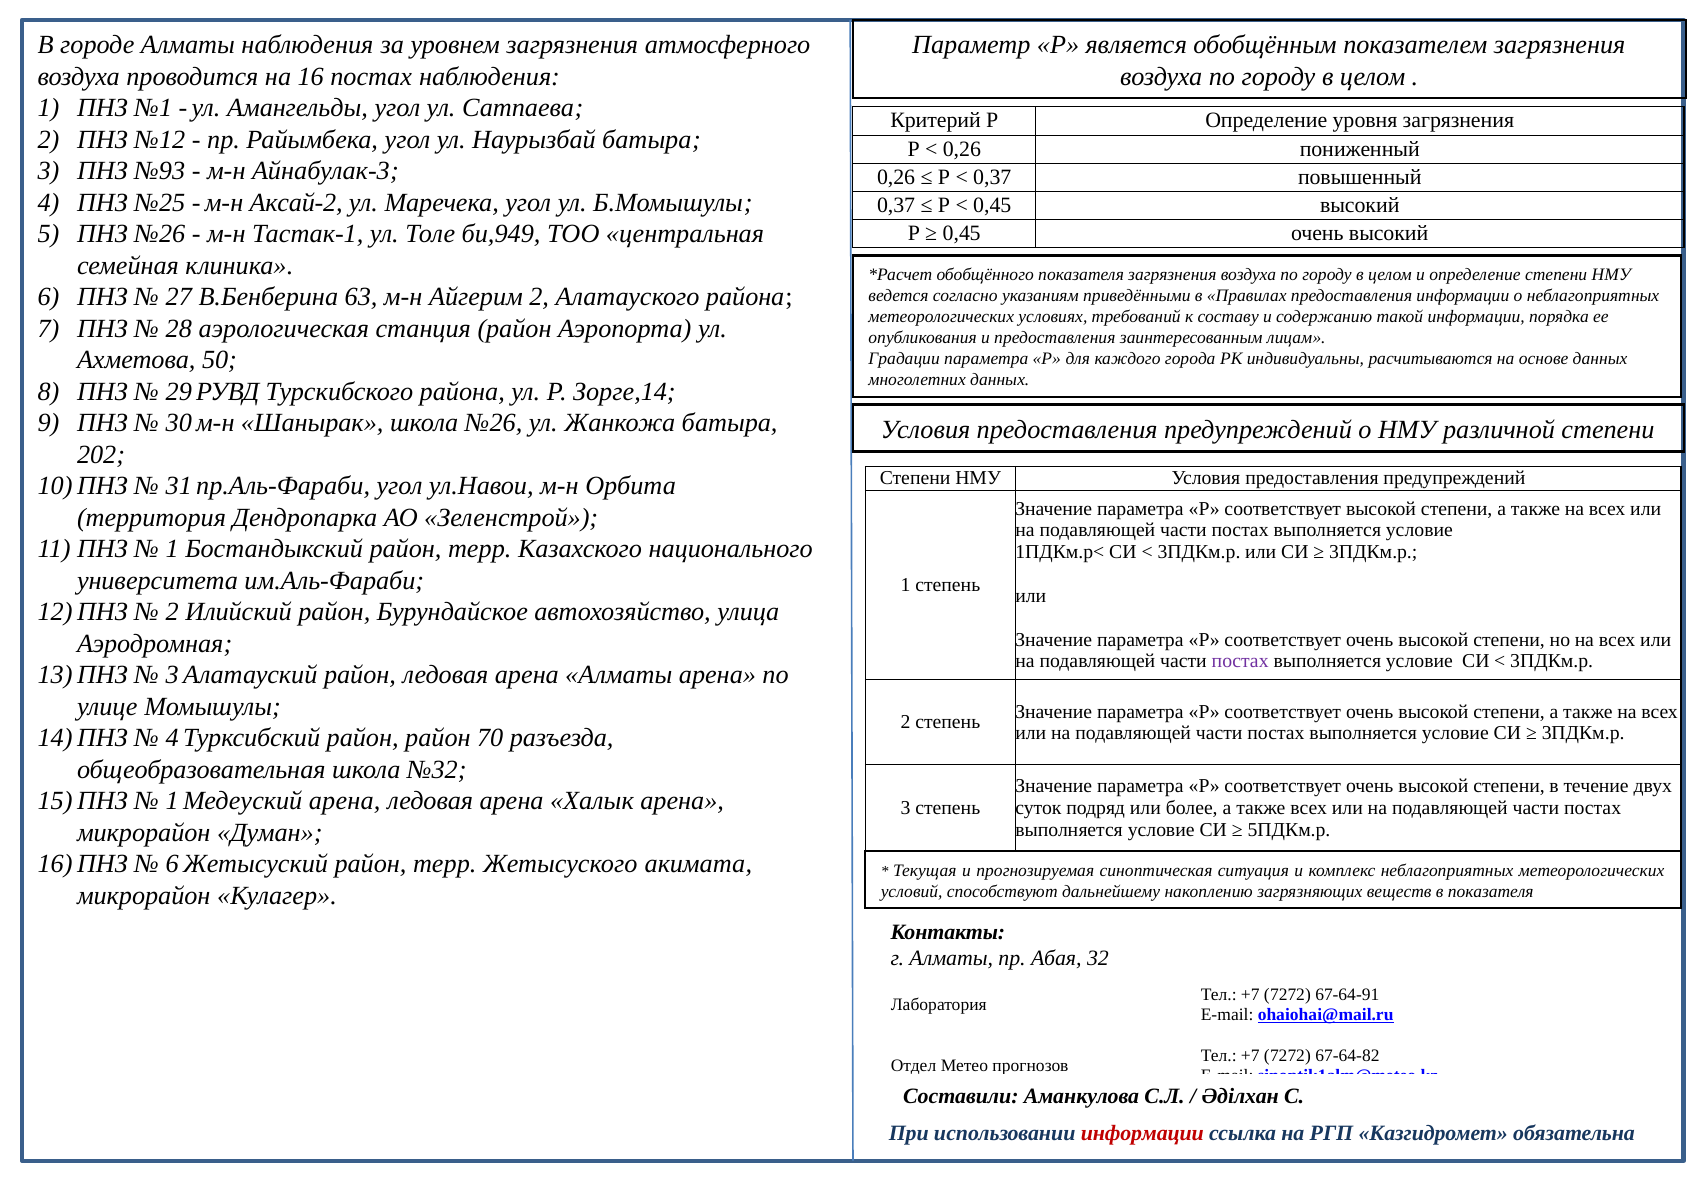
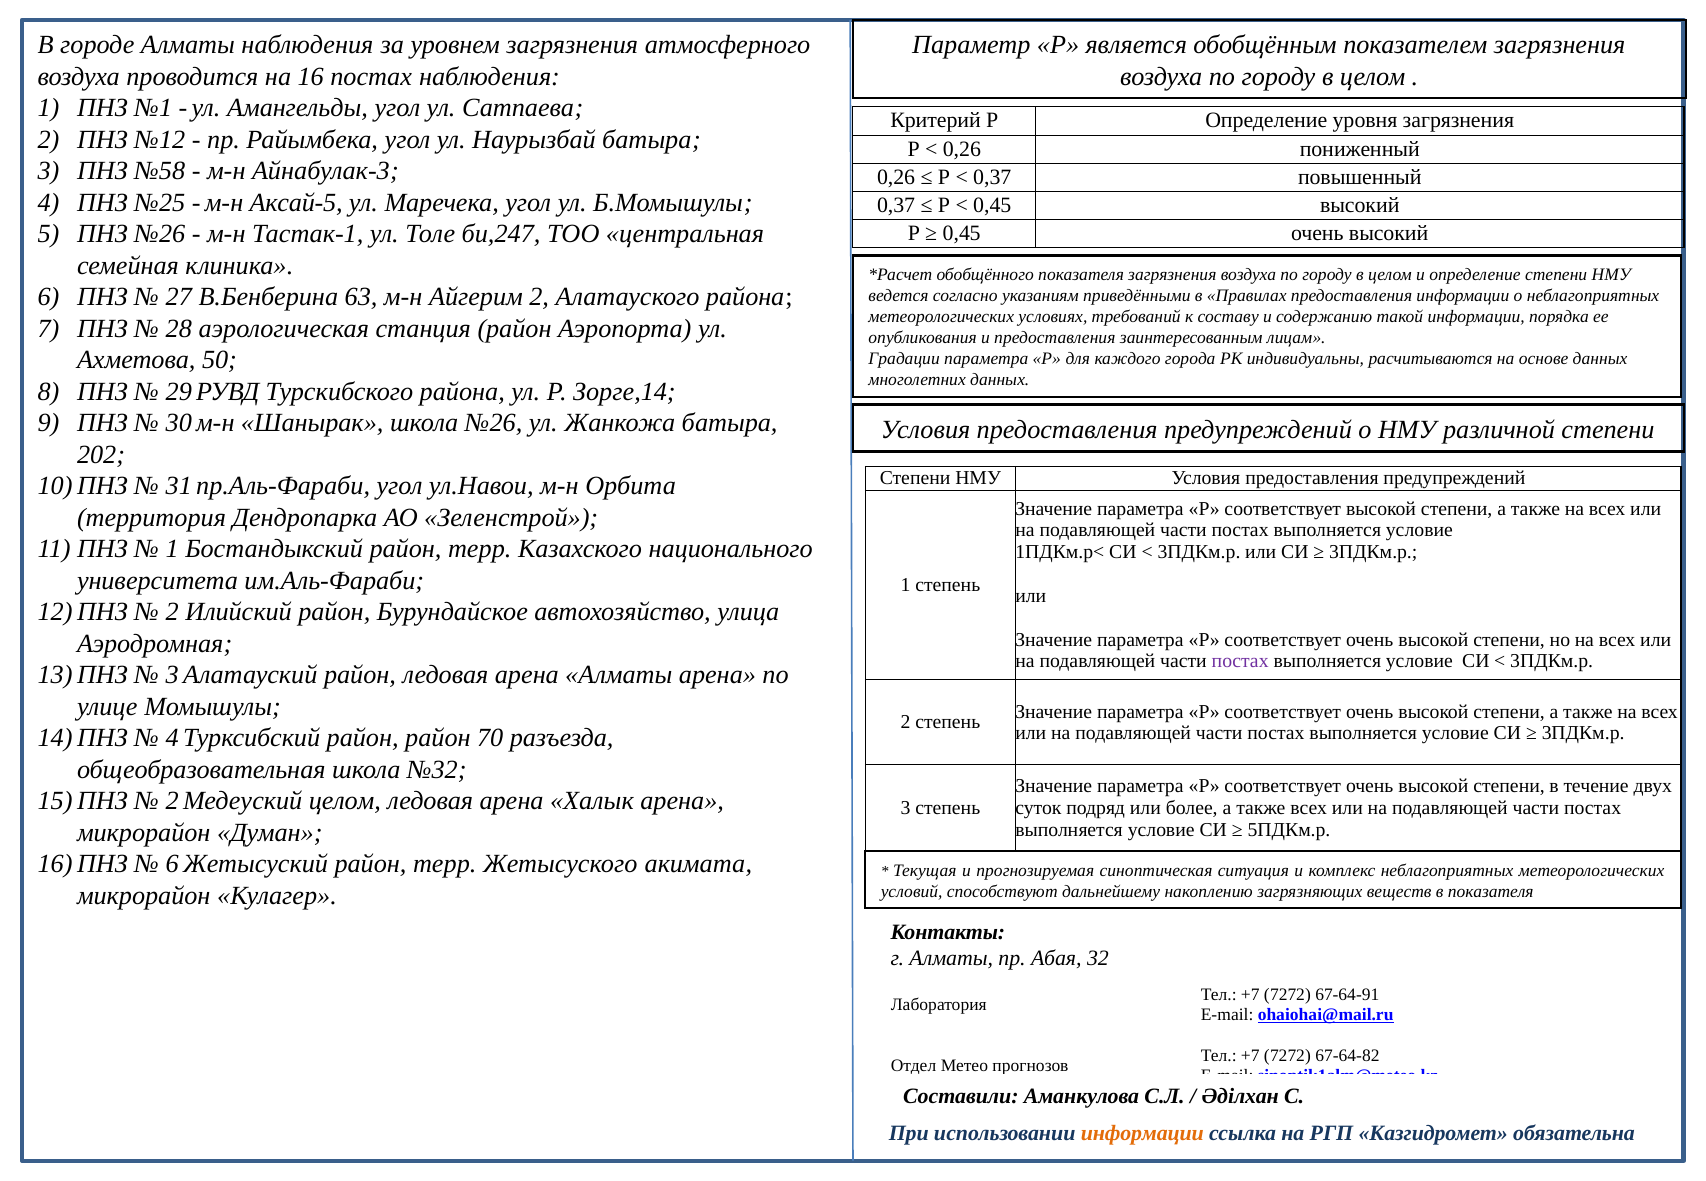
№93: №93 -> №58 (160, 171)
Аксай-2: Аксай-2 -> Аксай-5 (296, 203)
би,949: би,949 -> би,247 (501, 234)
1: 1 -> 2 (172, 801)
Медеуский арена: арена -> целом (345, 801)
информации colour: red -> orange (1142, 1134)
